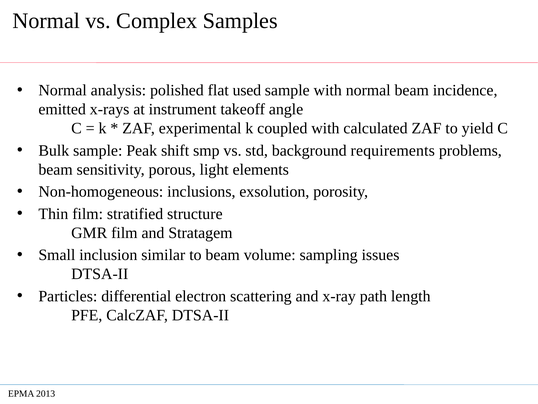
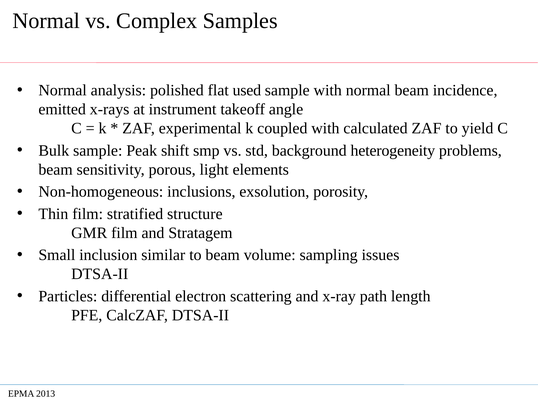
requirements: requirements -> heterogeneity (393, 150)
